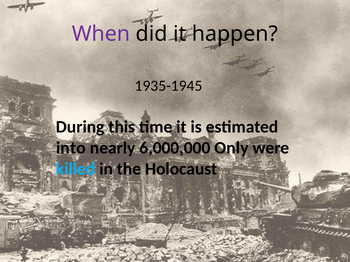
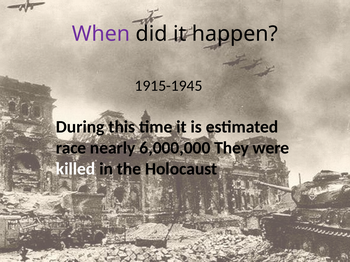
1935-1945: 1935-1945 -> 1915-1945 (169, 86)
into: into -> race (71, 148)
Only: Only -> They (232, 148)
killed colour: light blue -> white (76, 169)
